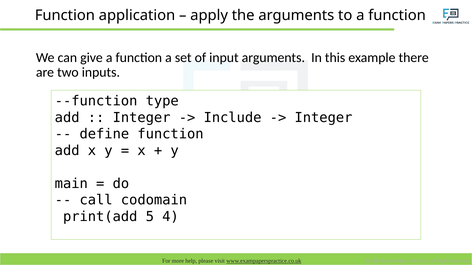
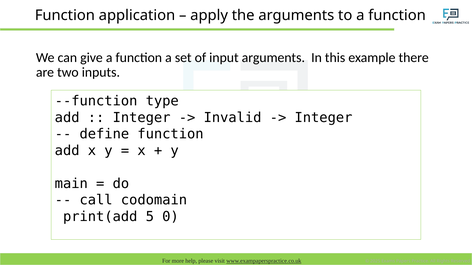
Include: Include -> Invalid (233, 118)
4: 4 -> 0 (170, 217)
